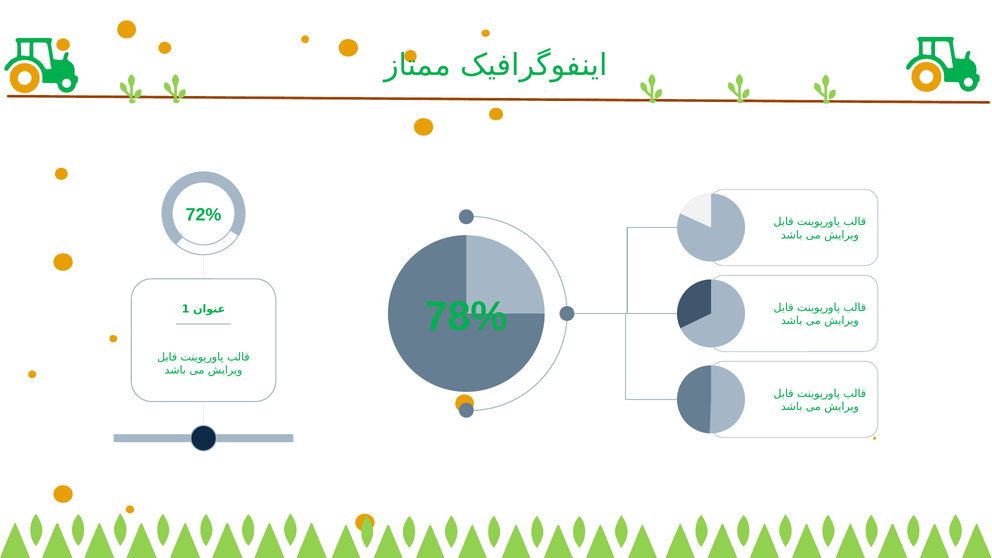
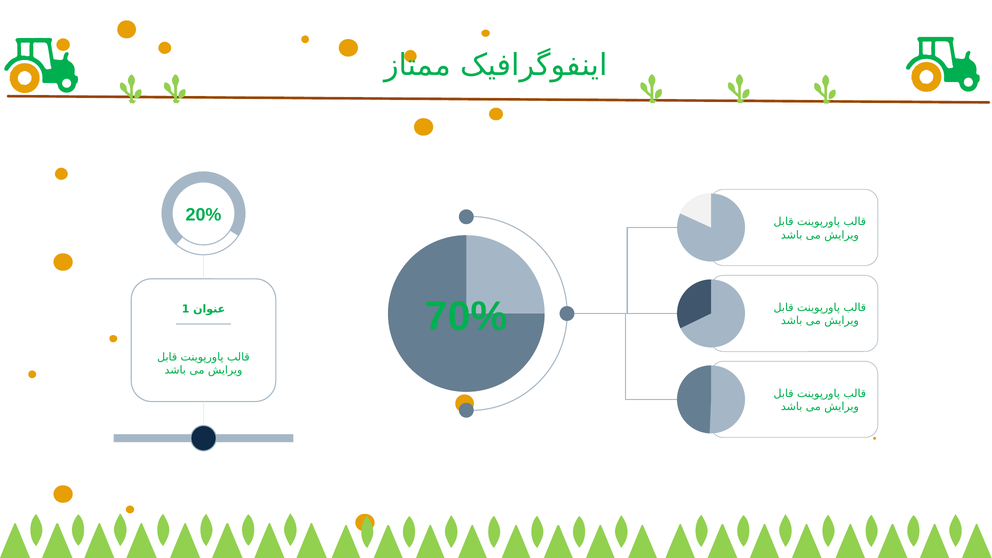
72%: 72% -> 20% (204, 215)
78%: 78% -> 70% (466, 316)
